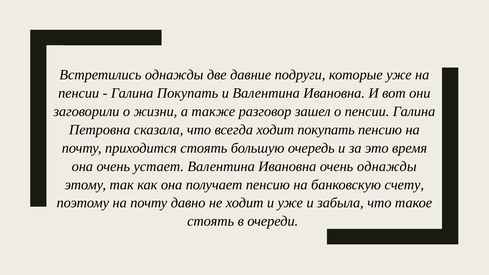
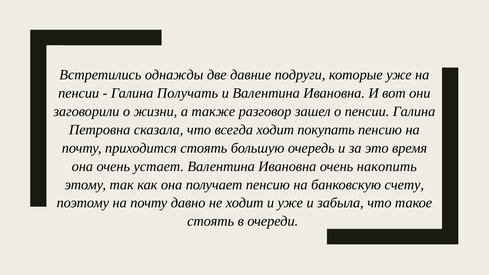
Галина Покупать: Покупать -> Получать (188, 93)
очень однажды: однажды -> накопить (387, 166)
